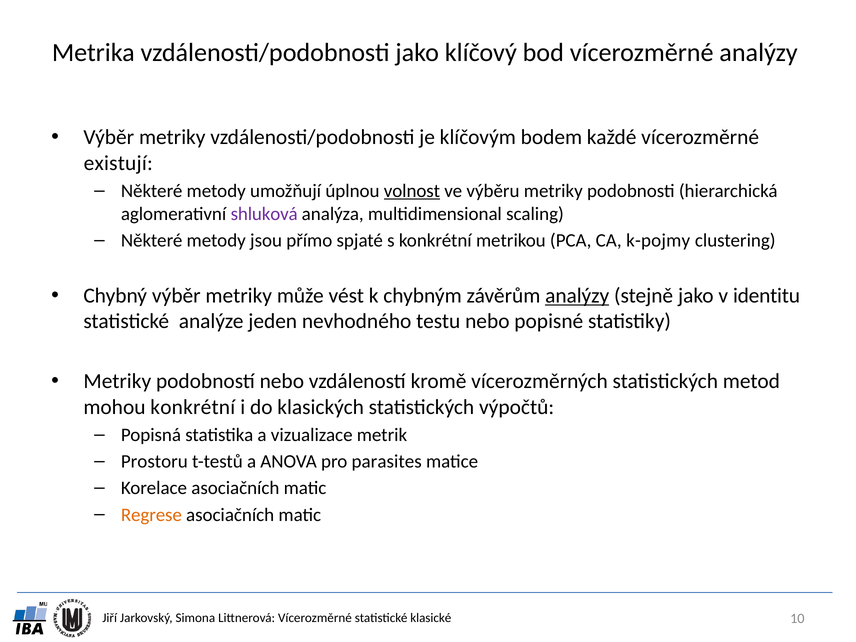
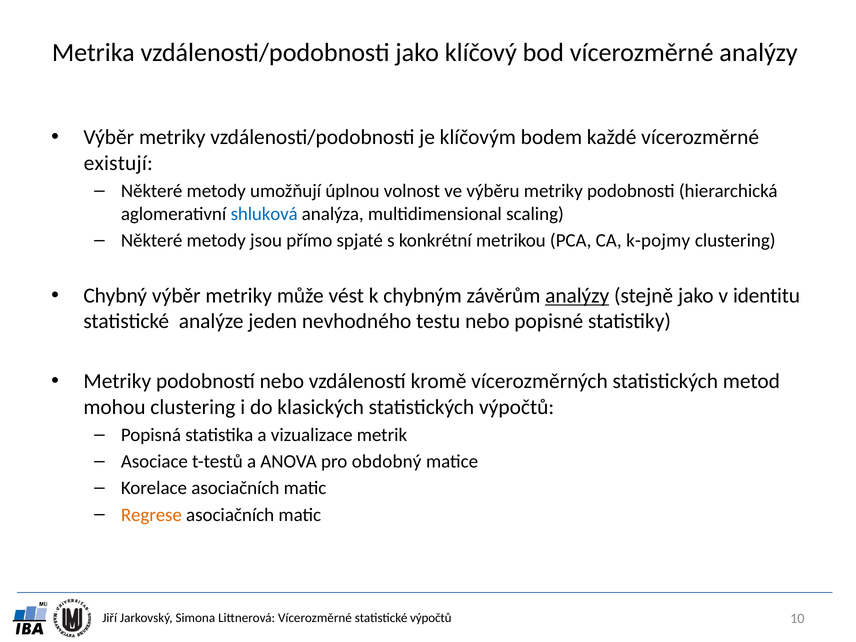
volnost underline: present -> none (412, 191)
shluková colour: purple -> blue (264, 214)
mohou konkrétní: konkrétní -> clustering (193, 407)
Prostoru: Prostoru -> Asociace (154, 461)
parasites: parasites -> obdobný (387, 461)
statistické klasické: klasické -> výpočtů (431, 618)
